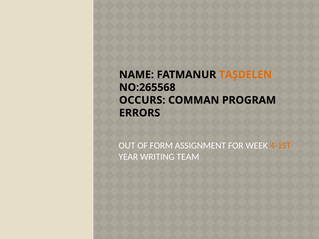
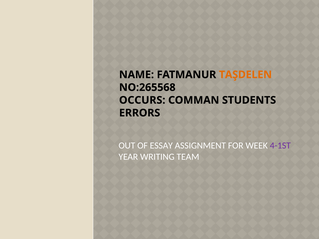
PROGRAM: PROGRAM -> STUDENTS (249, 100)
FORM: FORM -> ESSAY (161, 146)
4-1ST colour: orange -> purple (280, 146)
